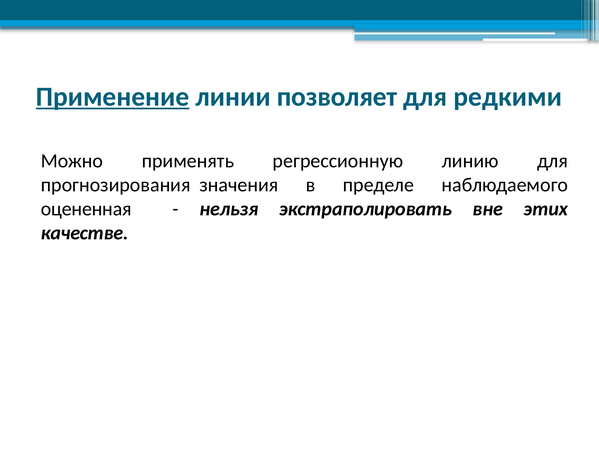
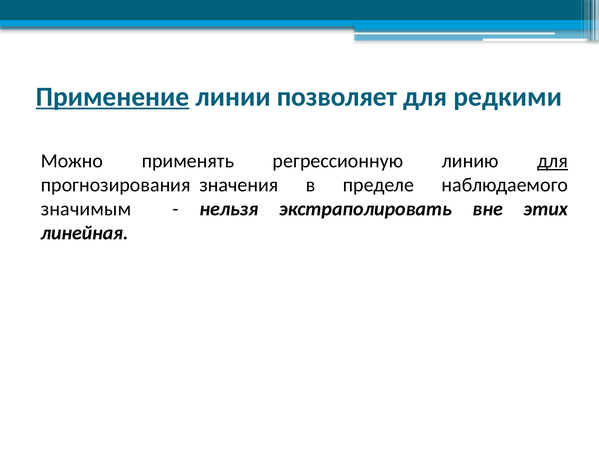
для underline: none -> present (553, 161)
оцененная: оцененная -> значимым (86, 209)
качестве: качестве -> линейная (85, 233)
